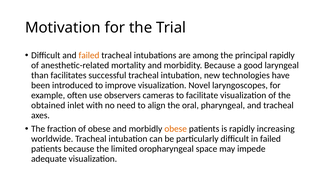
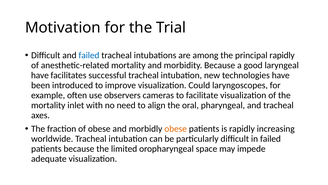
failed colour: orange -> blue (89, 55)
than: than -> have (40, 75)
Novel: Novel -> Could (199, 85)
obtained: obtained -> mortality (48, 105)
